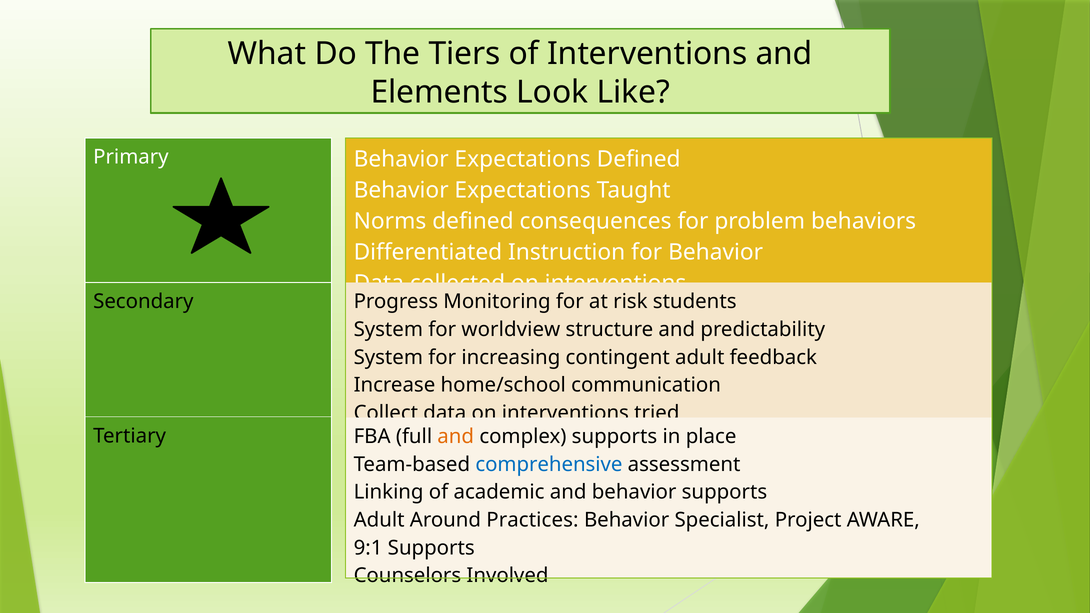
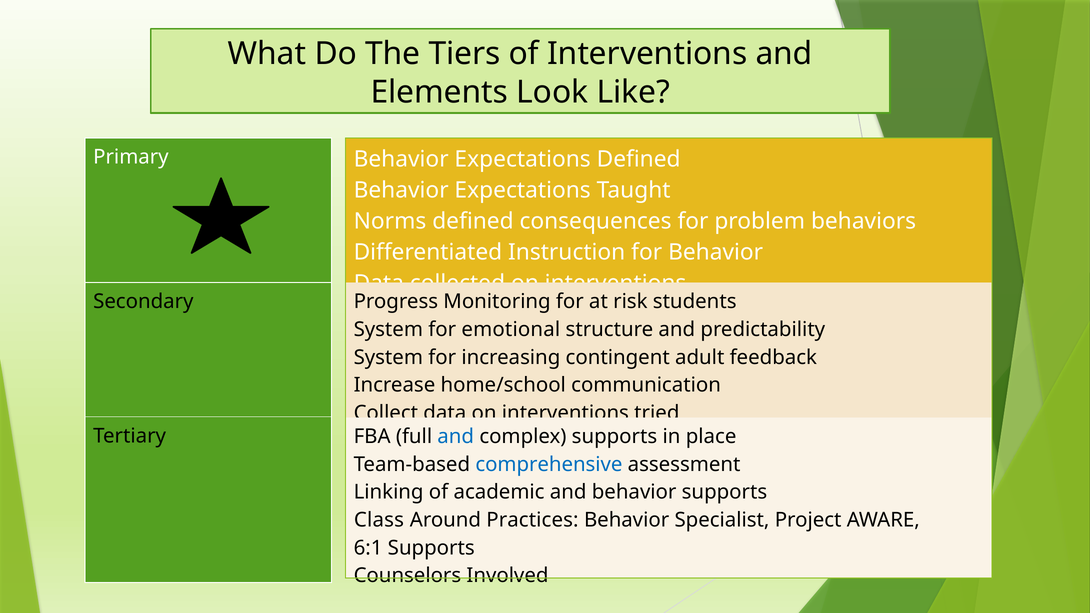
worldview: worldview -> emotional (511, 330)
and colour: orange -> blue (456, 437)
Adult: Adult -> Class (379, 520)
9:1: 9:1 -> 6:1 (368, 548)
